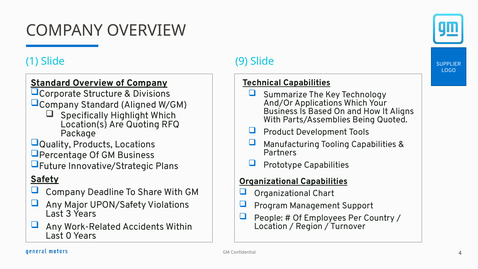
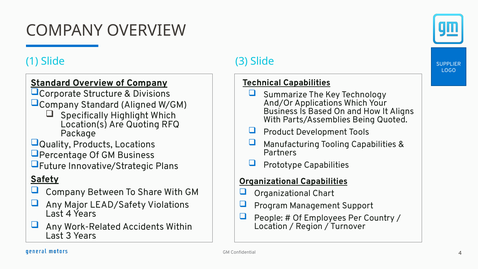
Slide 9: 9 -> 3 (241, 61)
Deadline: Deadline -> Between (106, 192)
UPON/Safety: UPON/Safety -> LEAD/Safety (118, 205)
Last 3: 3 -> 4 (69, 214)
Last 0: 0 -> 3 (69, 236)
